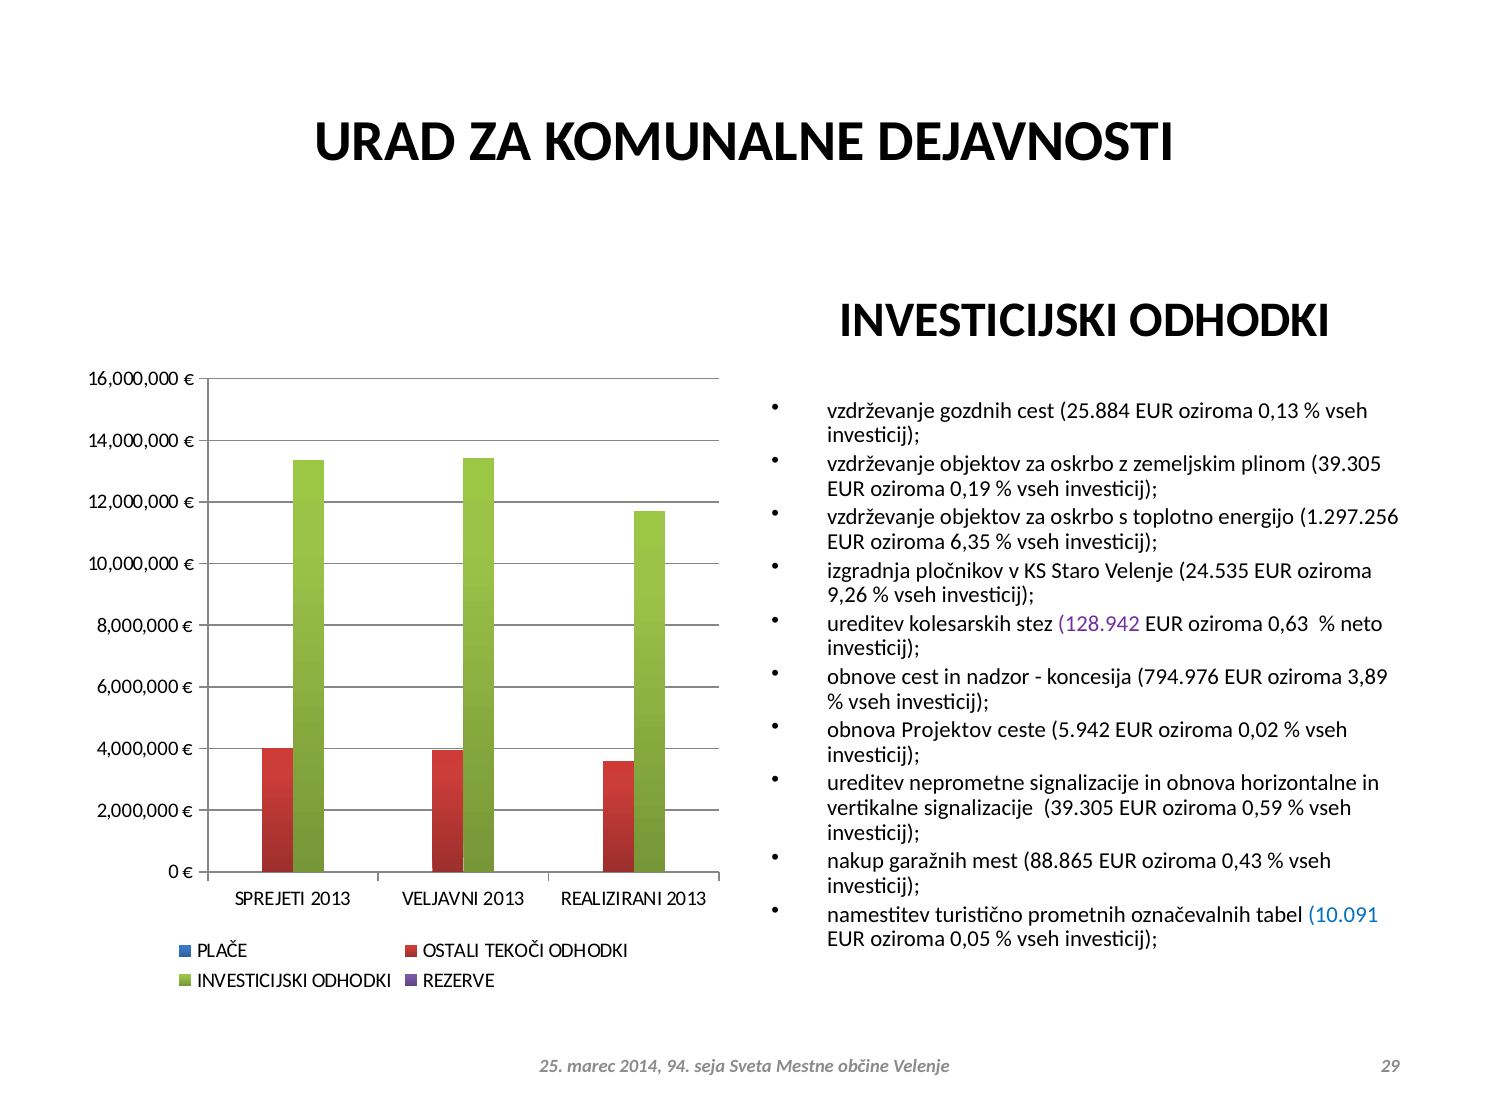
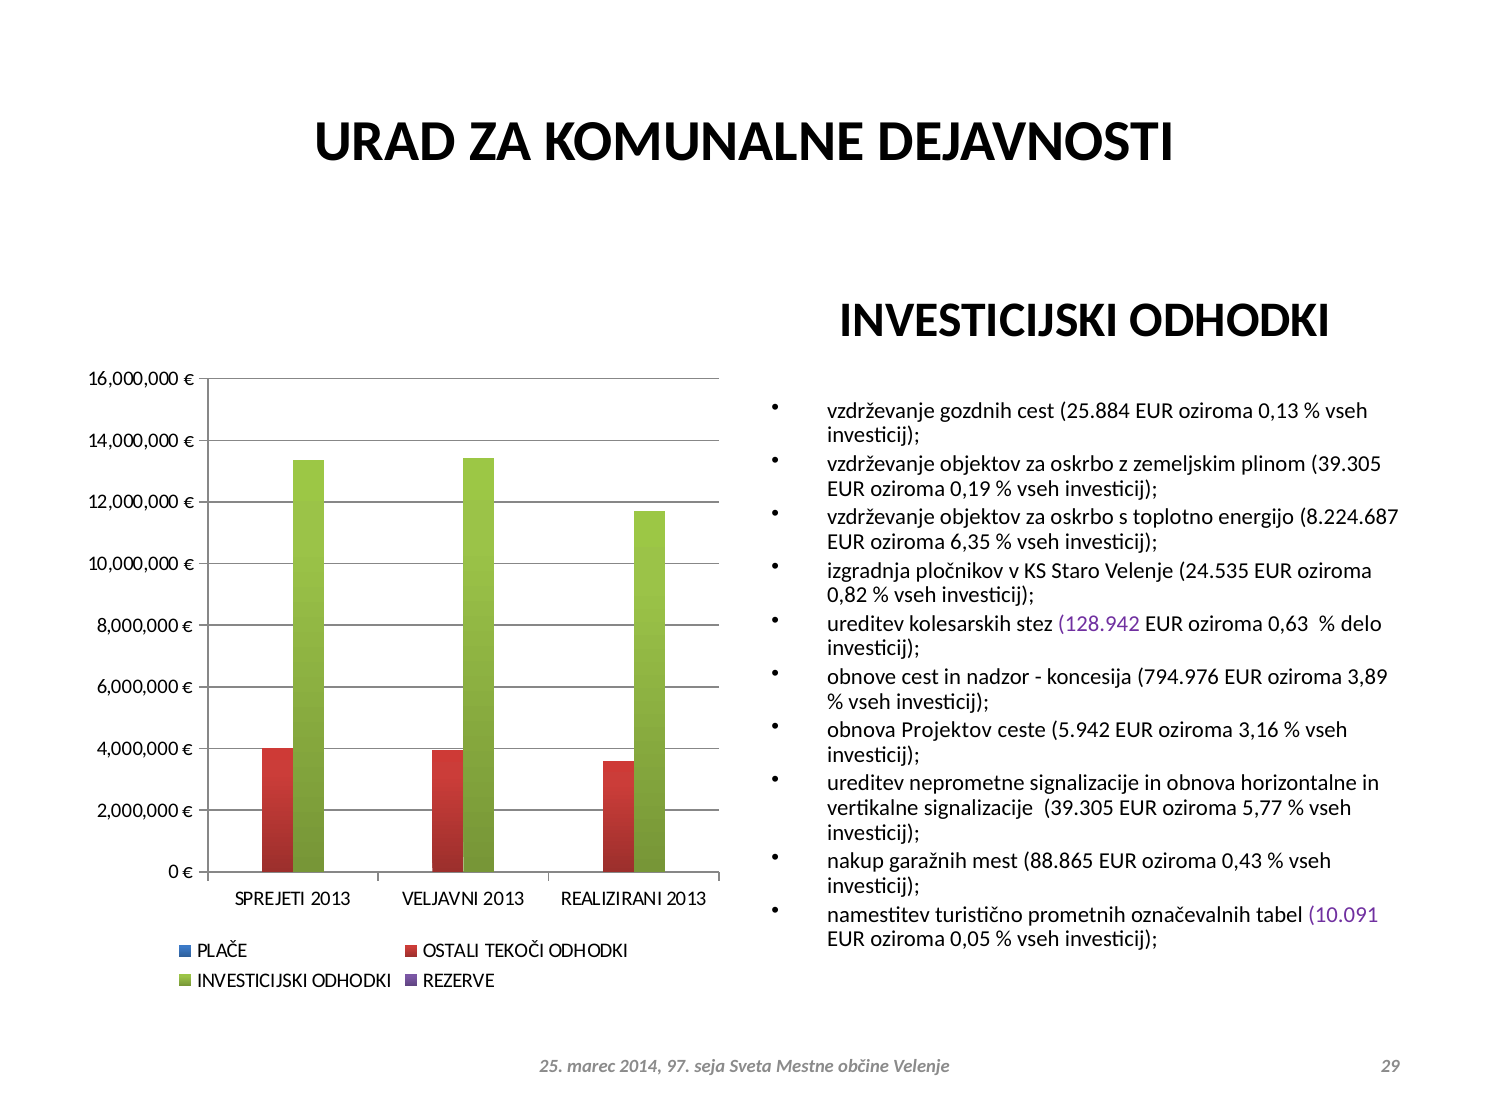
1.297.256: 1.297.256 -> 8.224.687 (1349, 517)
9,26: 9,26 -> 0,82 (847, 595)
neto: neto -> delo (1361, 624)
0,02: 0,02 -> 3,16 (1259, 730)
0,59: 0,59 -> 5,77 (1262, 808)
10.091 colour: blue -> purple (1343, 914)
94: 94 -> 97 (678, 1066)
